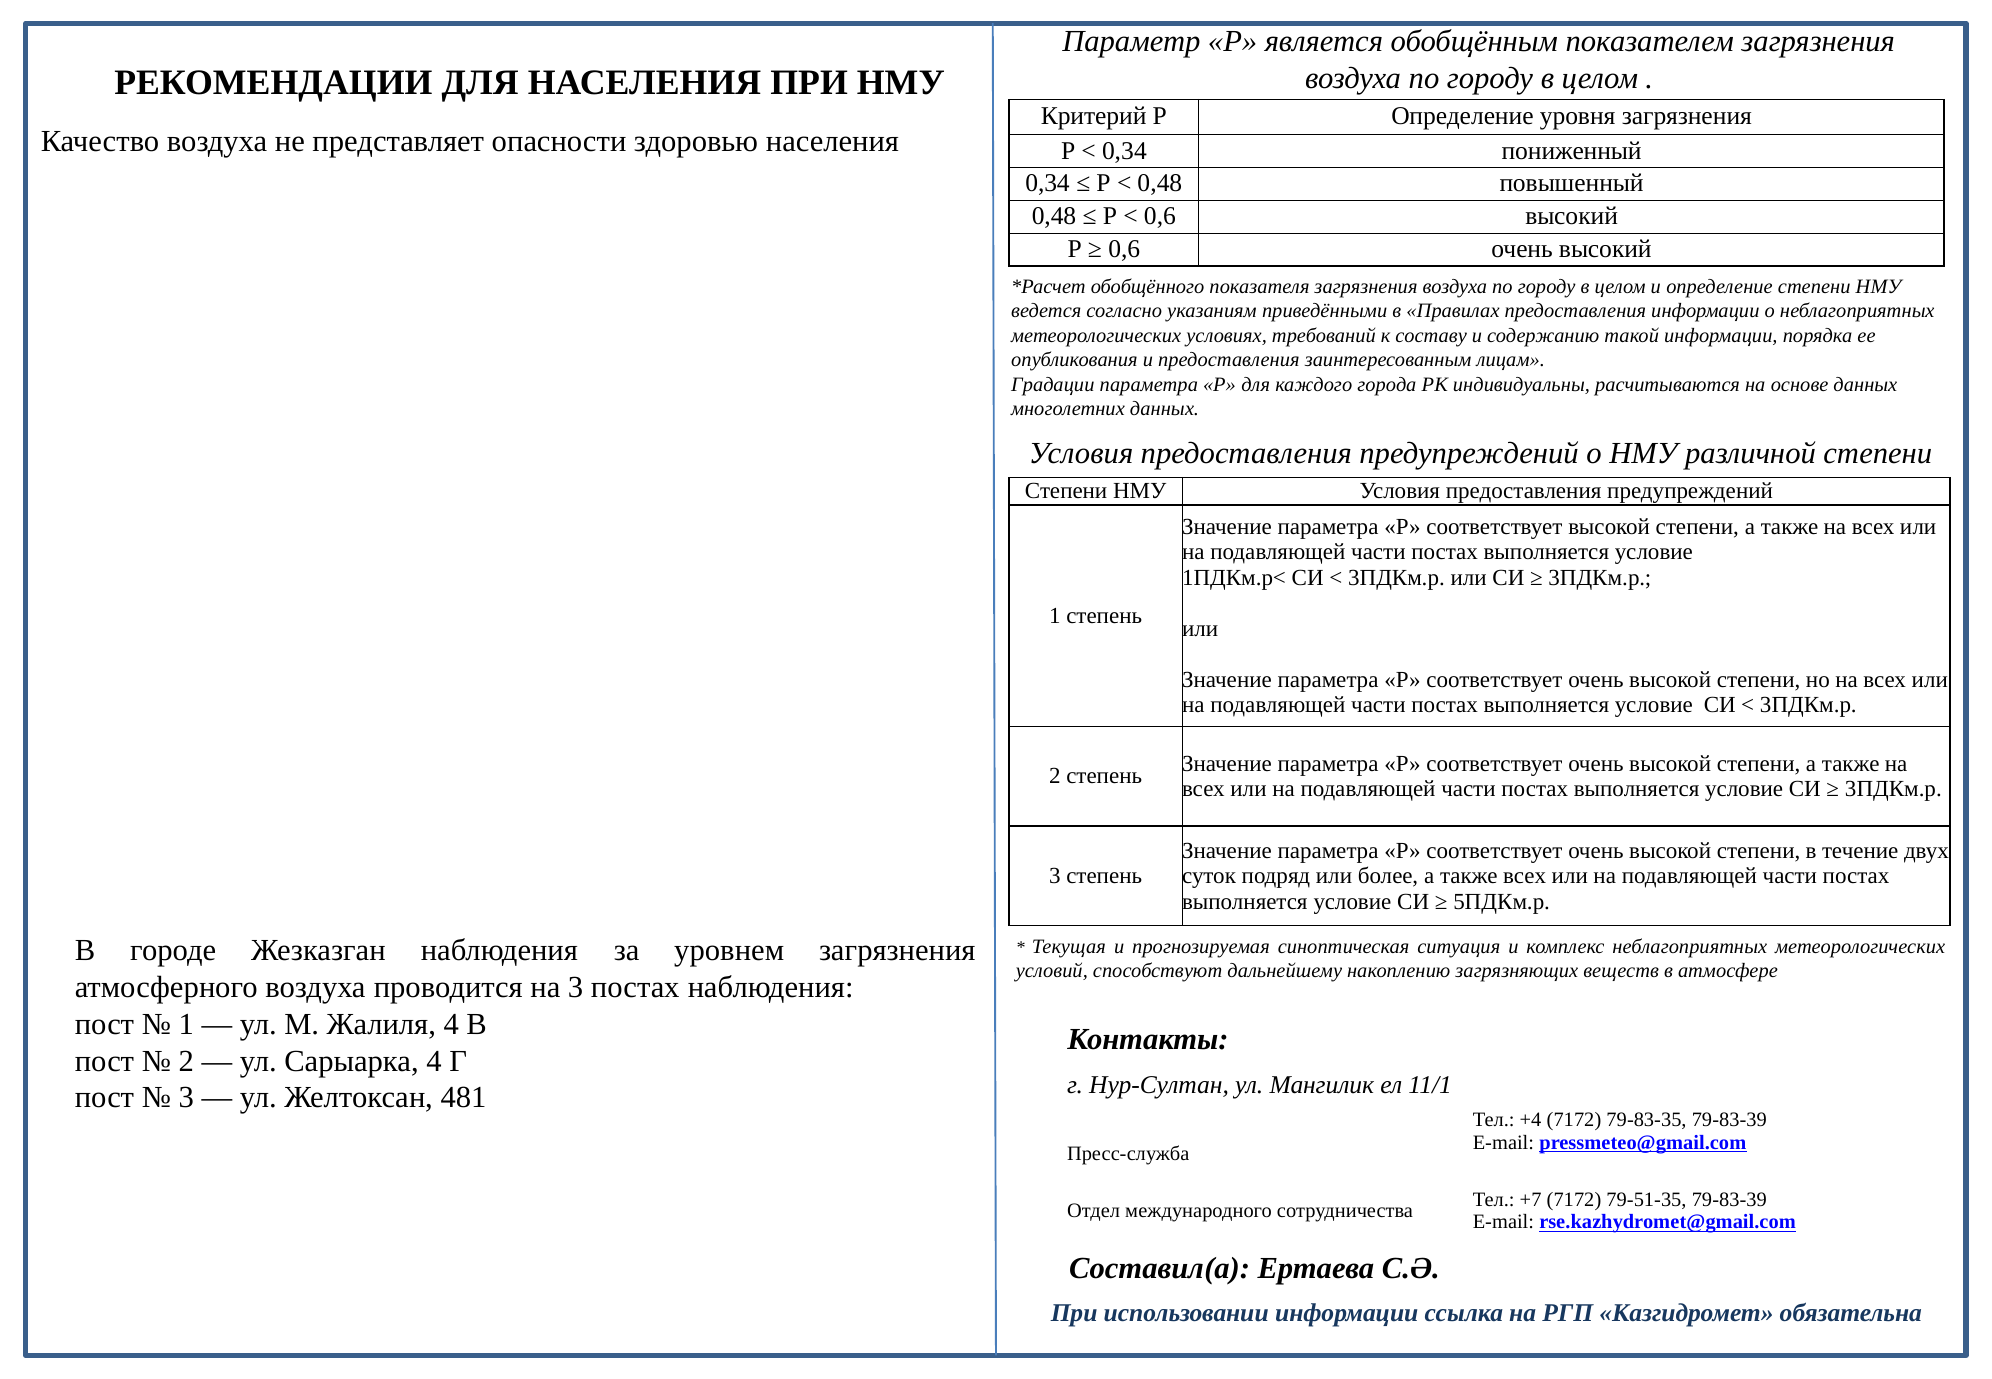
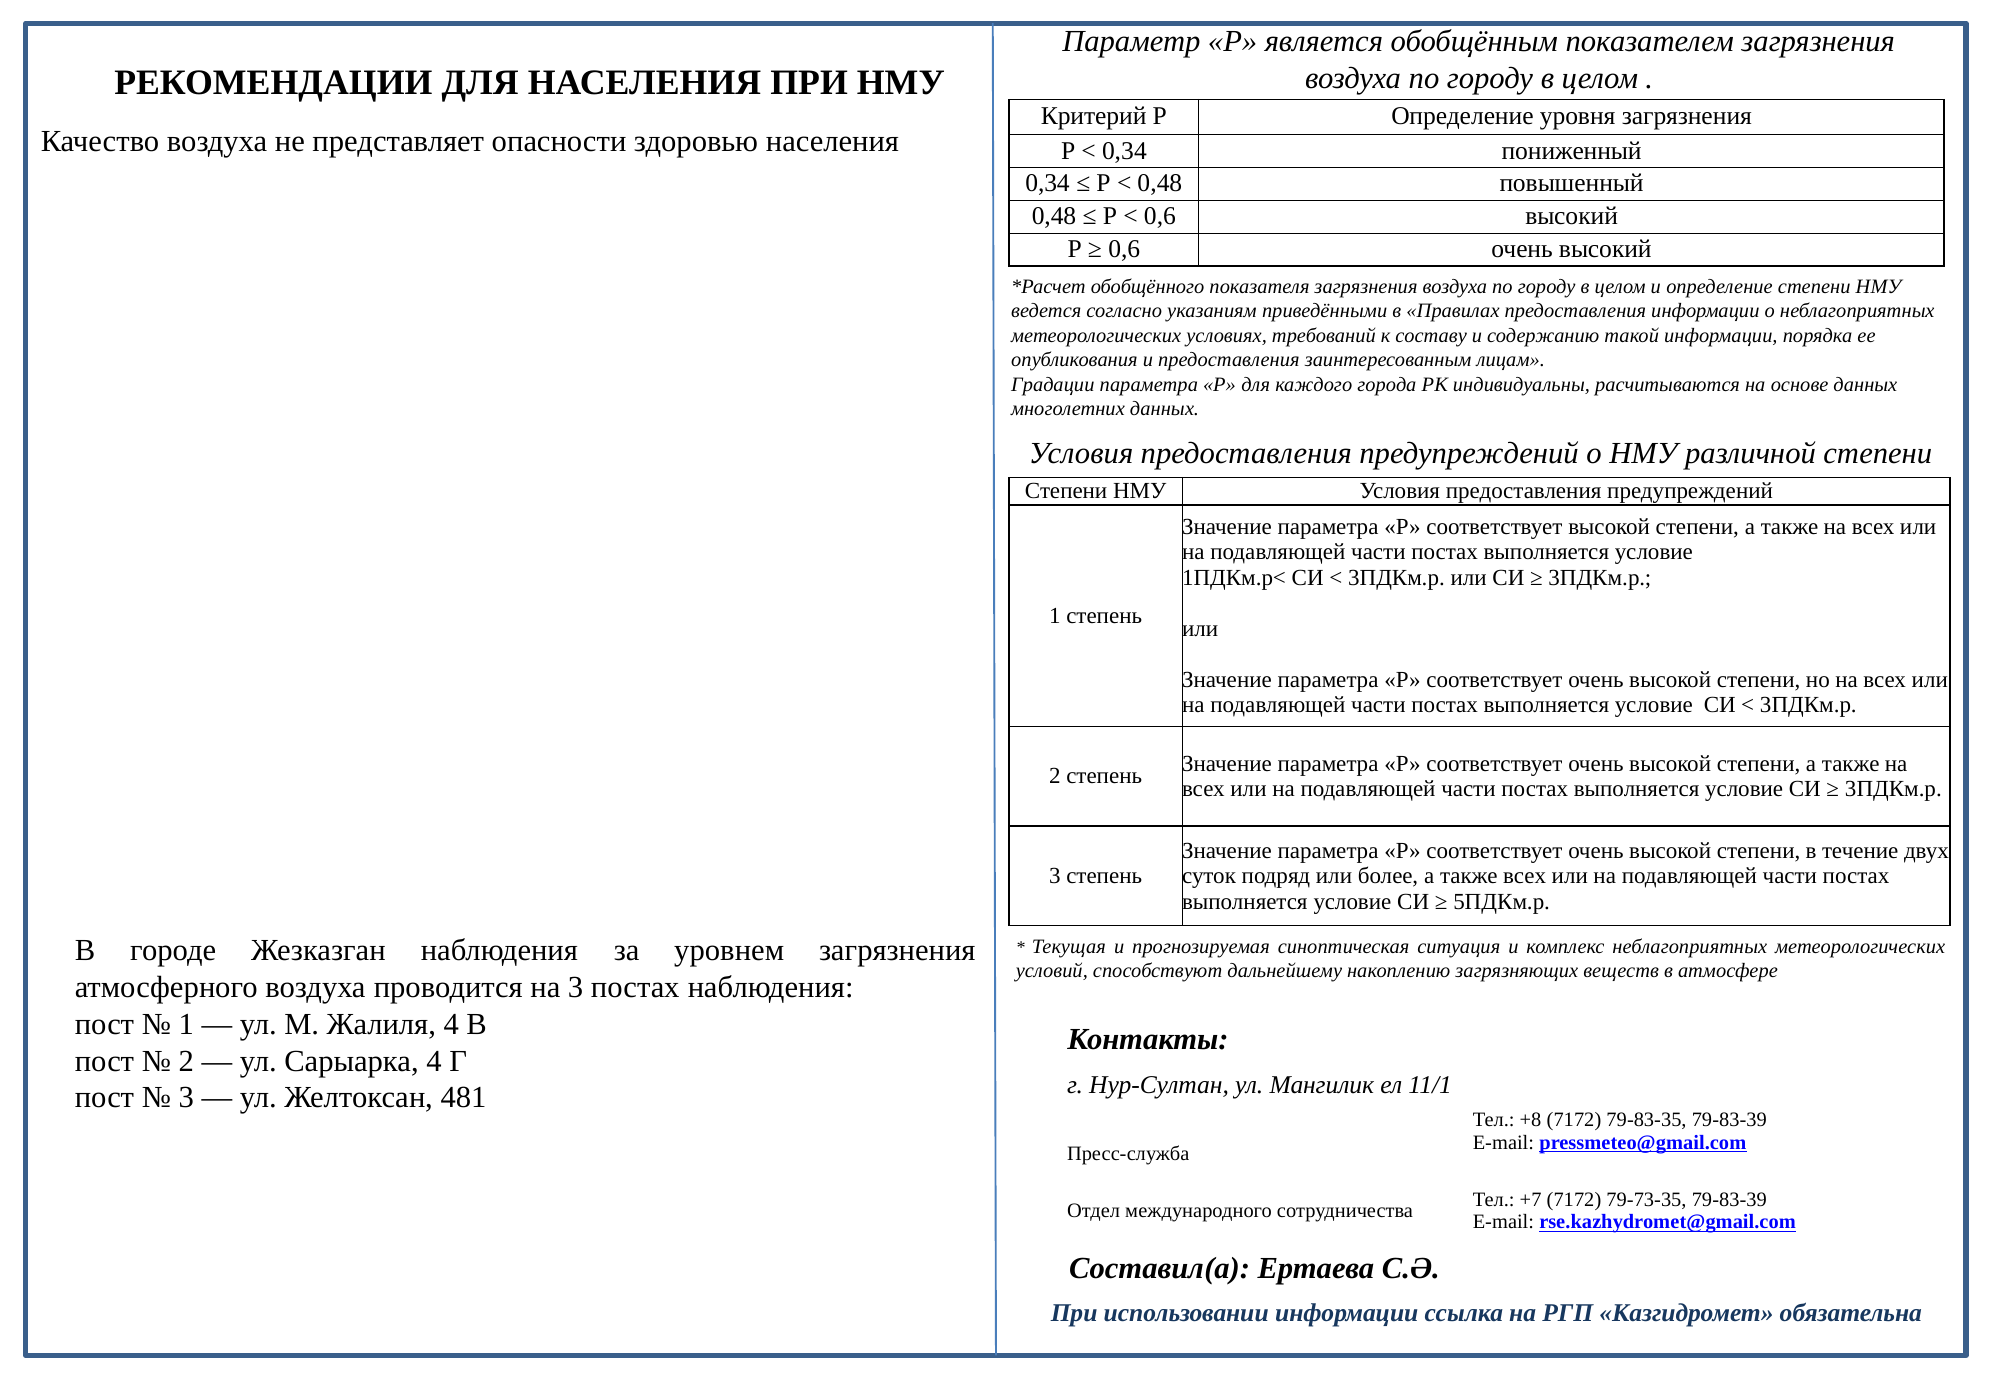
+4: +4 -> +8 (1531, 1120)
79-51-35: 79-51-35 -> 79-73-35 (1647, 1199)
